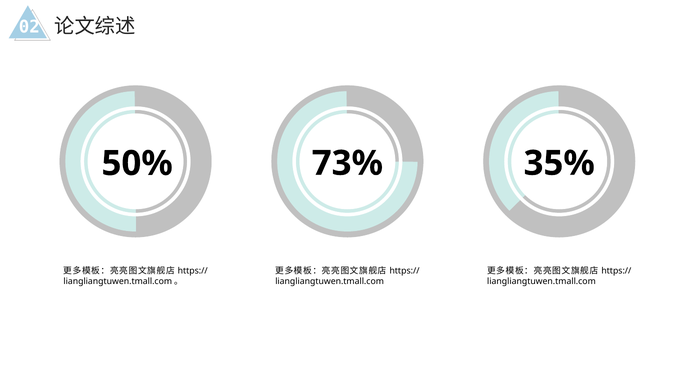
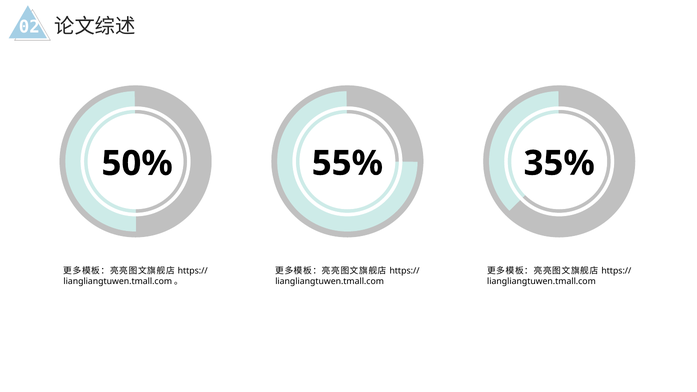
73%: 73% -> 55% (347, 163)
